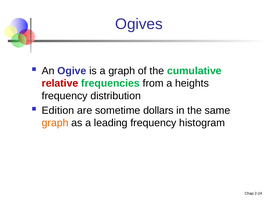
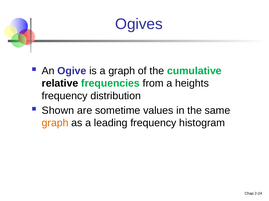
relative colour: red -> black (60, 84)
Edition: Edition -> Shown (58, 111)
dollars: dollars -> values (158, 111)
